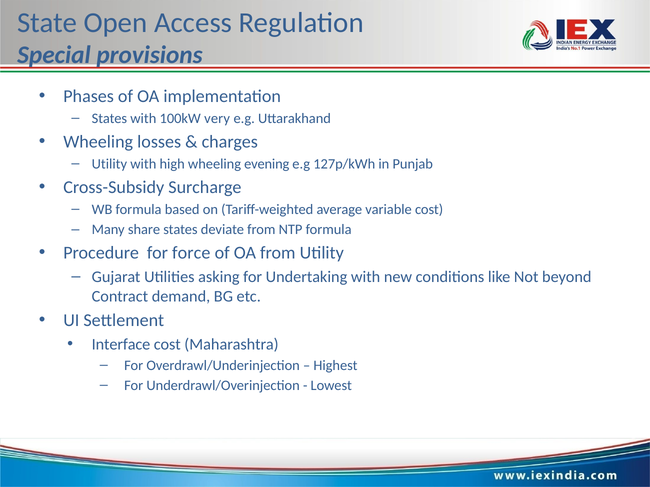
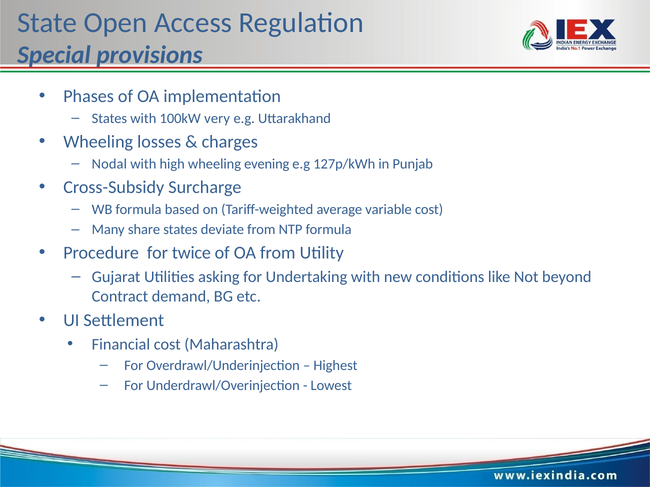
Utility: Utility -> Nodal (109, 164)
force: force -> twice (191, 253)
Interface: Interface -> Financial (121, 345)
